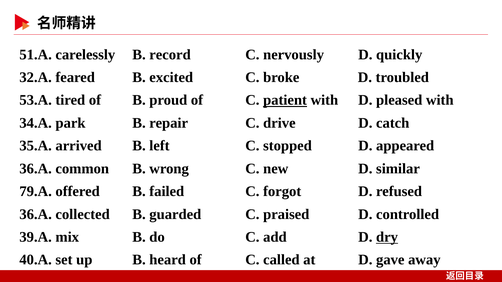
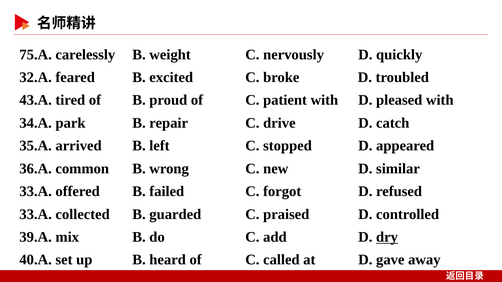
51.A: 51.A -> 75.A (36, 55)
record: record -> weight (170, 55)
53.A: 53.A -> 43.A (36, 100)
patient underline: present -> none (285, 100)
79.A: 79.A -> 33.A (36, 192)
36.A: 36.A -> 33.A (36, 214)
